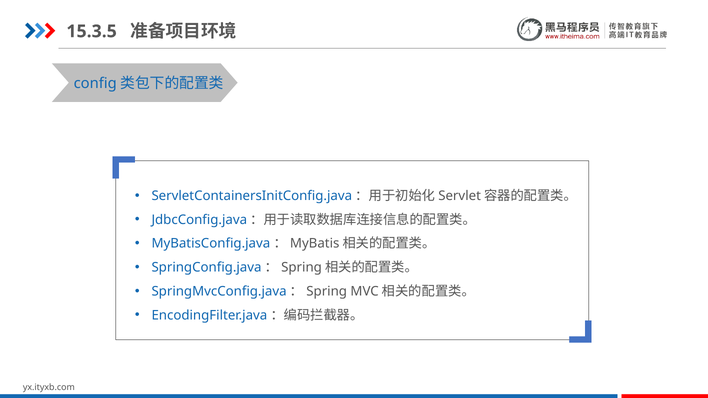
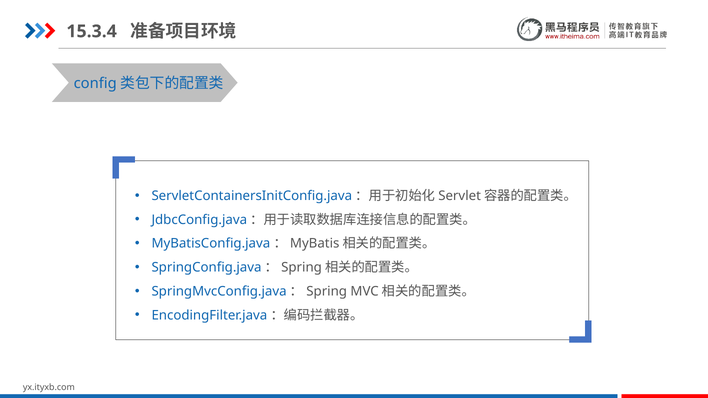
15.3.5: 15.3.5 -> 15.3.4 (92, 31)
